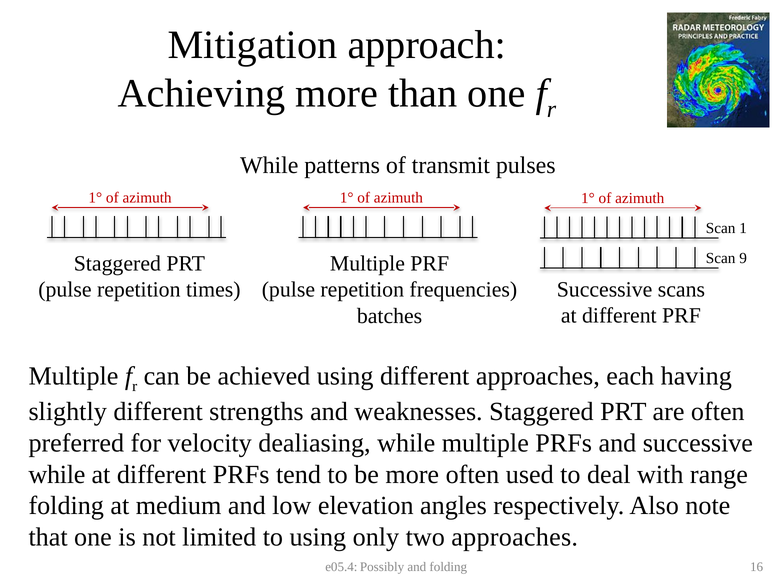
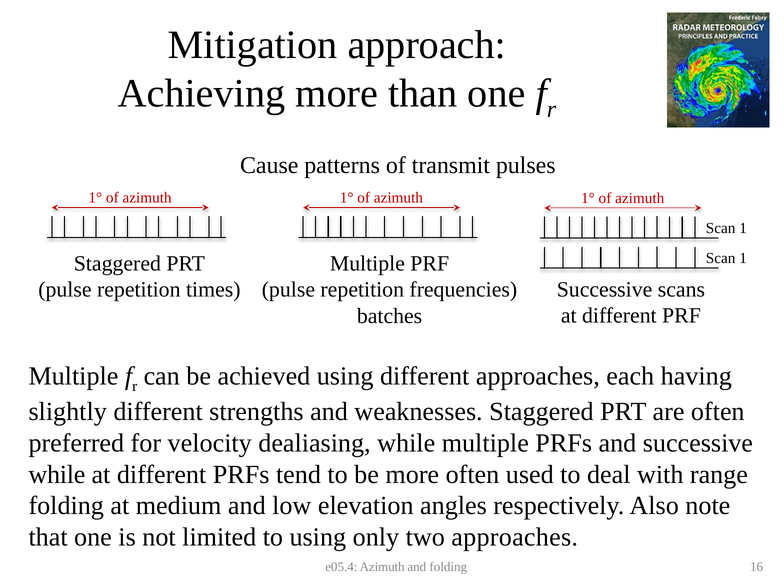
While: While -> Cause (269, 165)
9: 9 -> 1 (743, 258)
e05.4 Possibly: Possibly -> Azimuth (382, 567)
